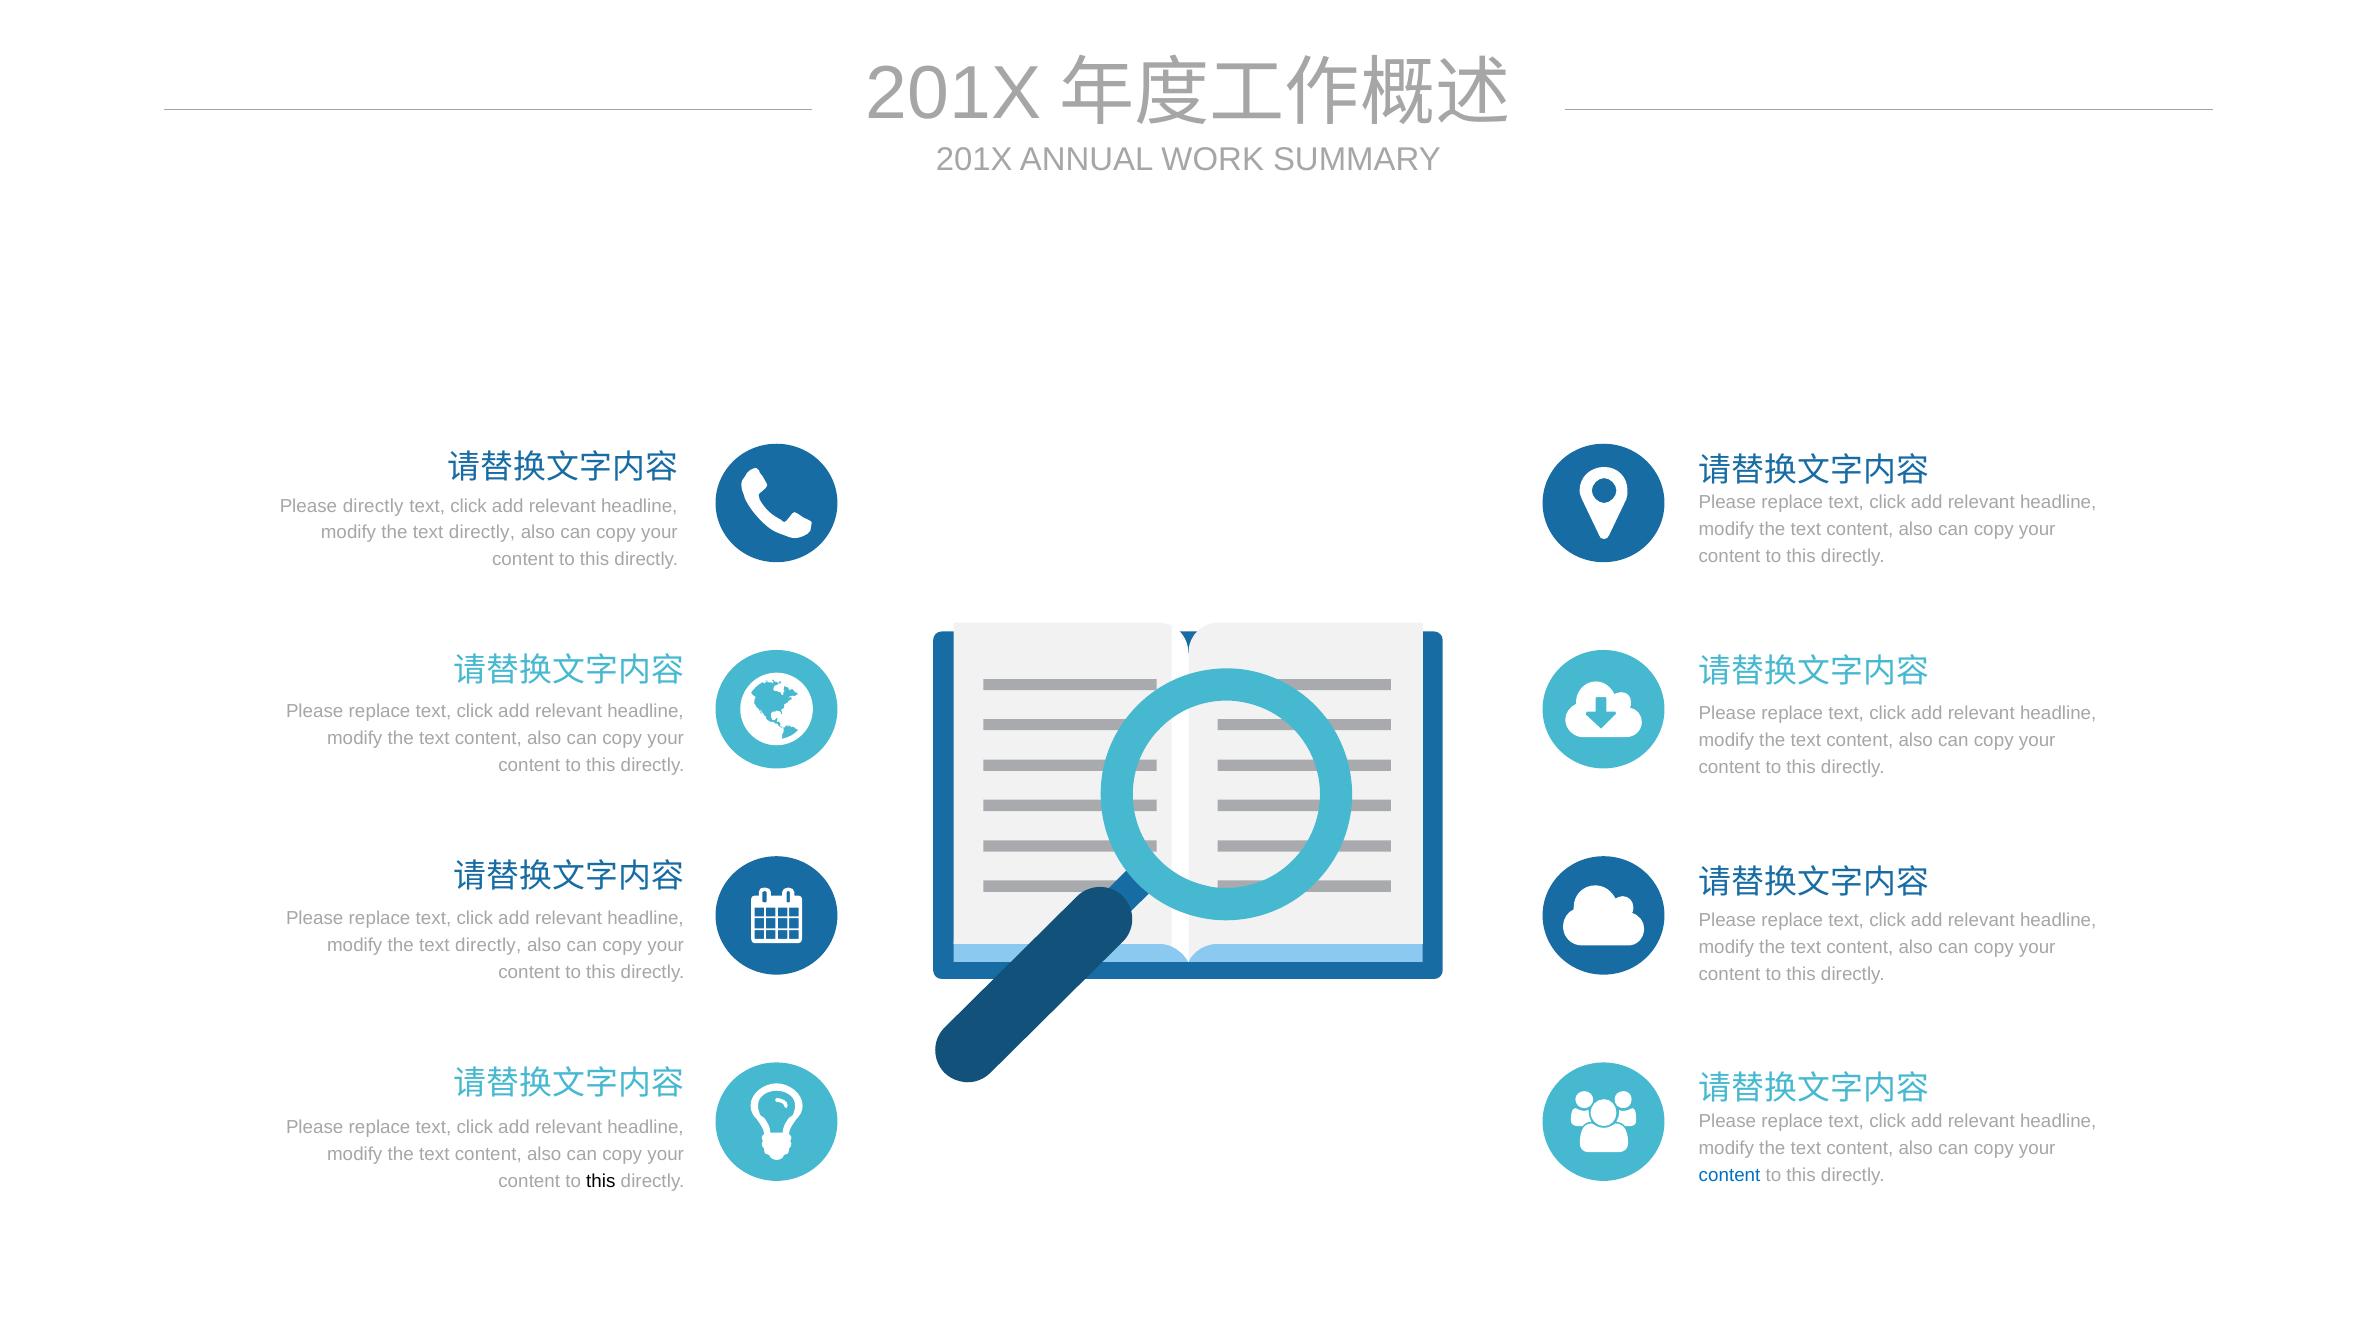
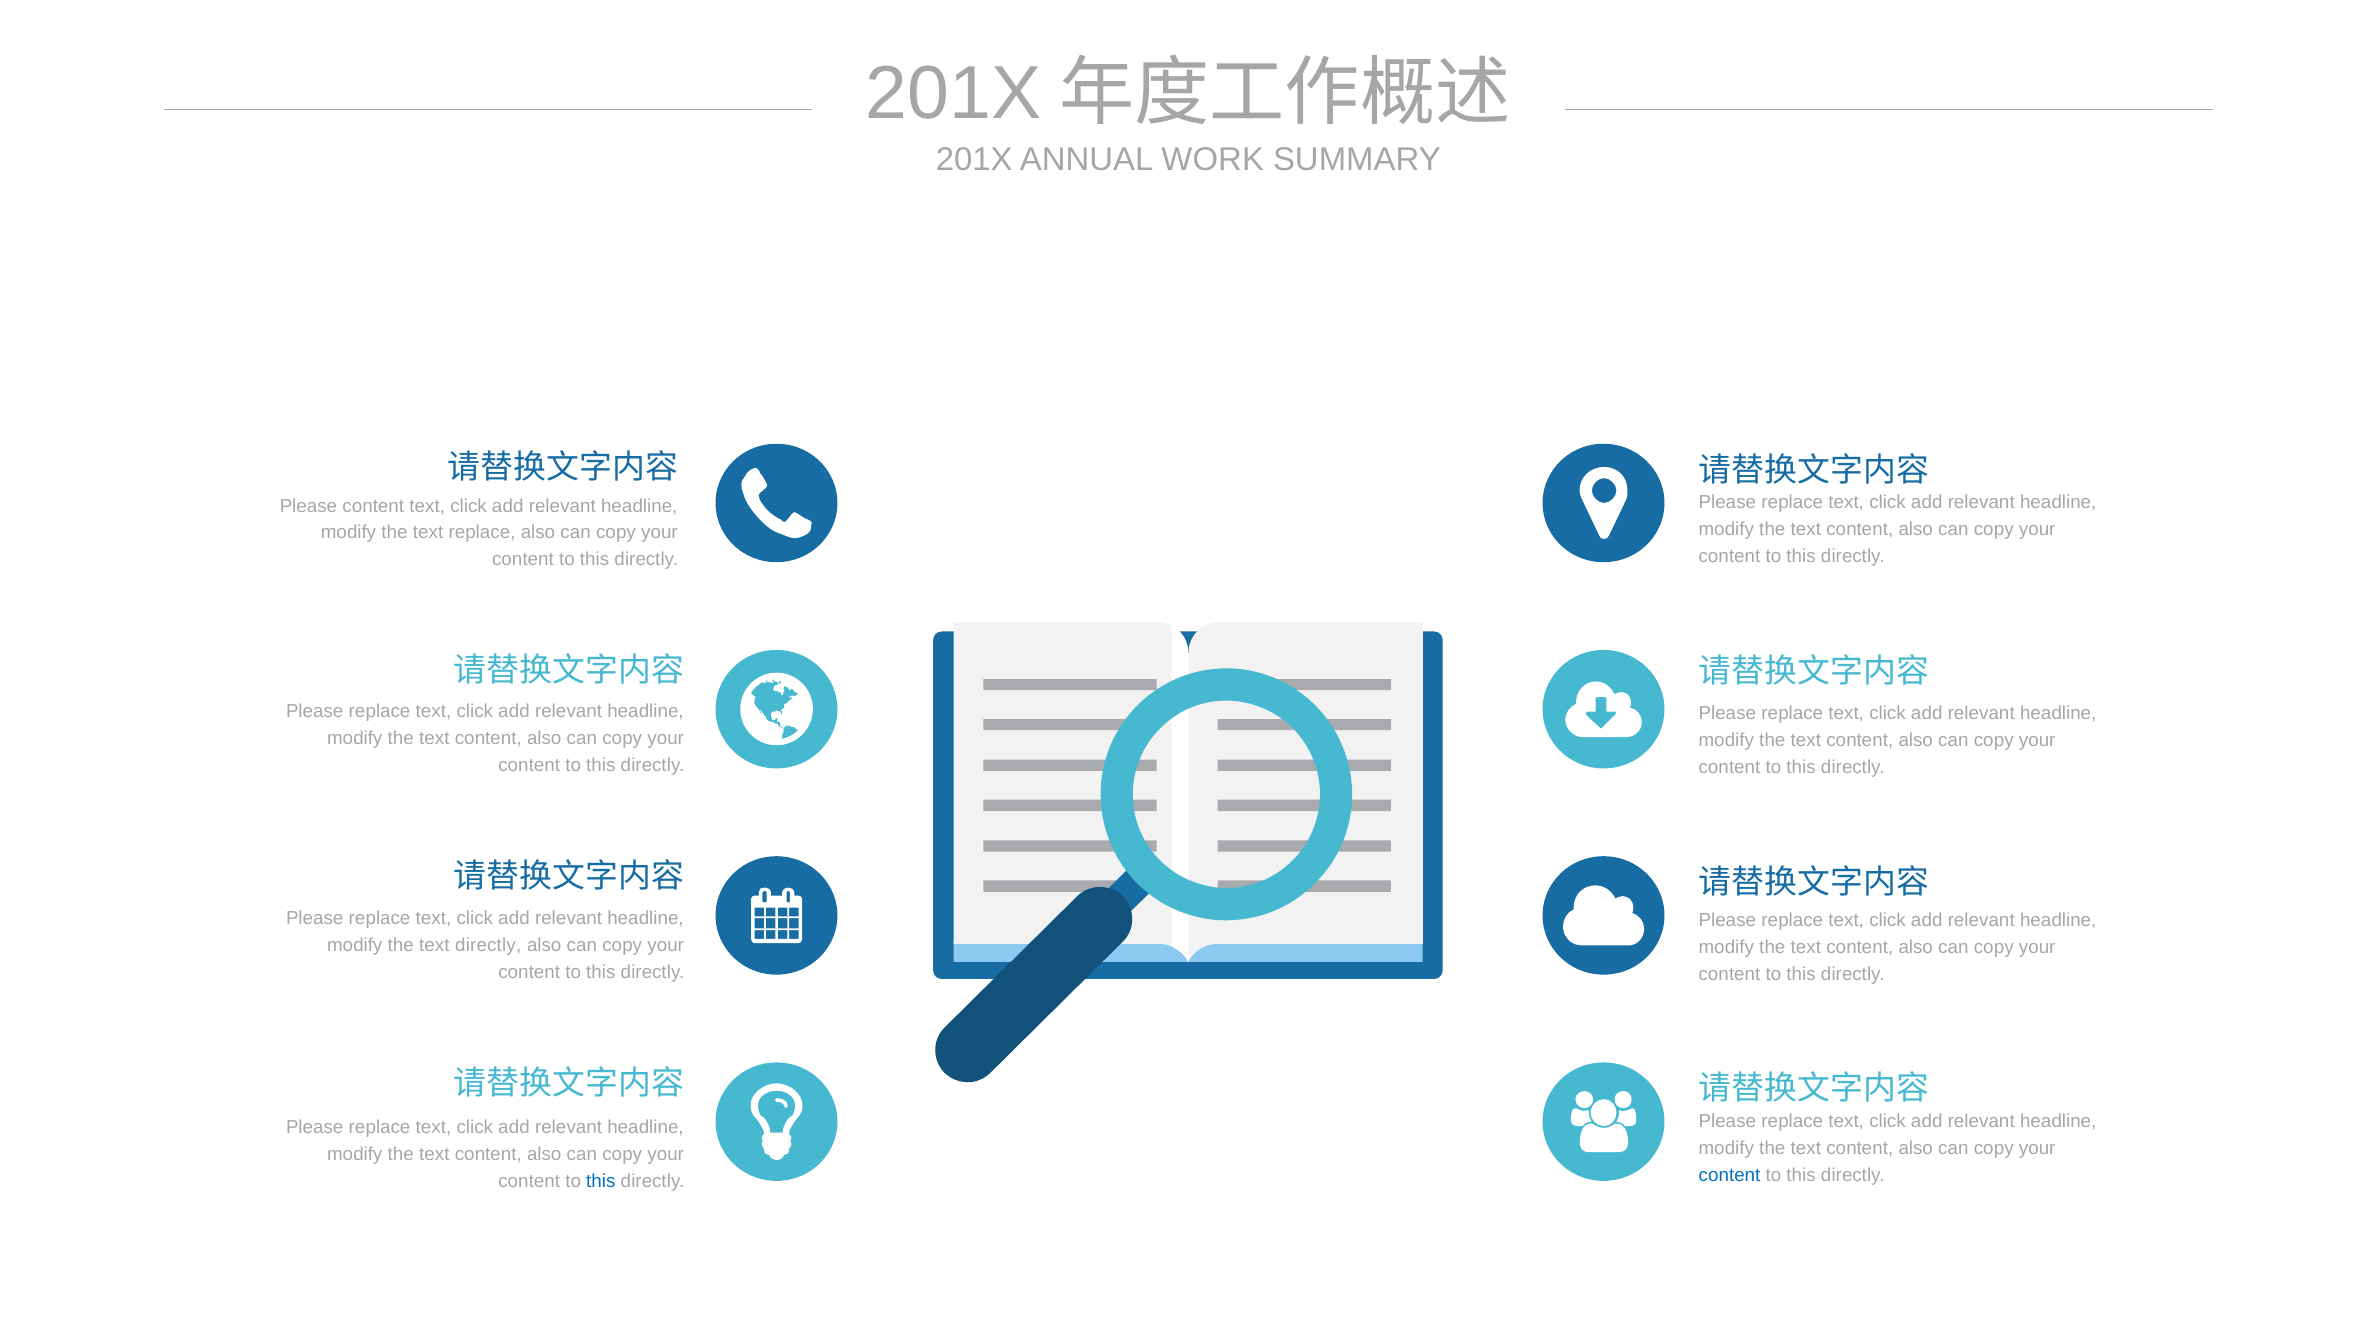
Please directly: directly -> content (373, 506)
directly: directly -> replace (482, 533)
this colour: black -> blue (601, 1181)
